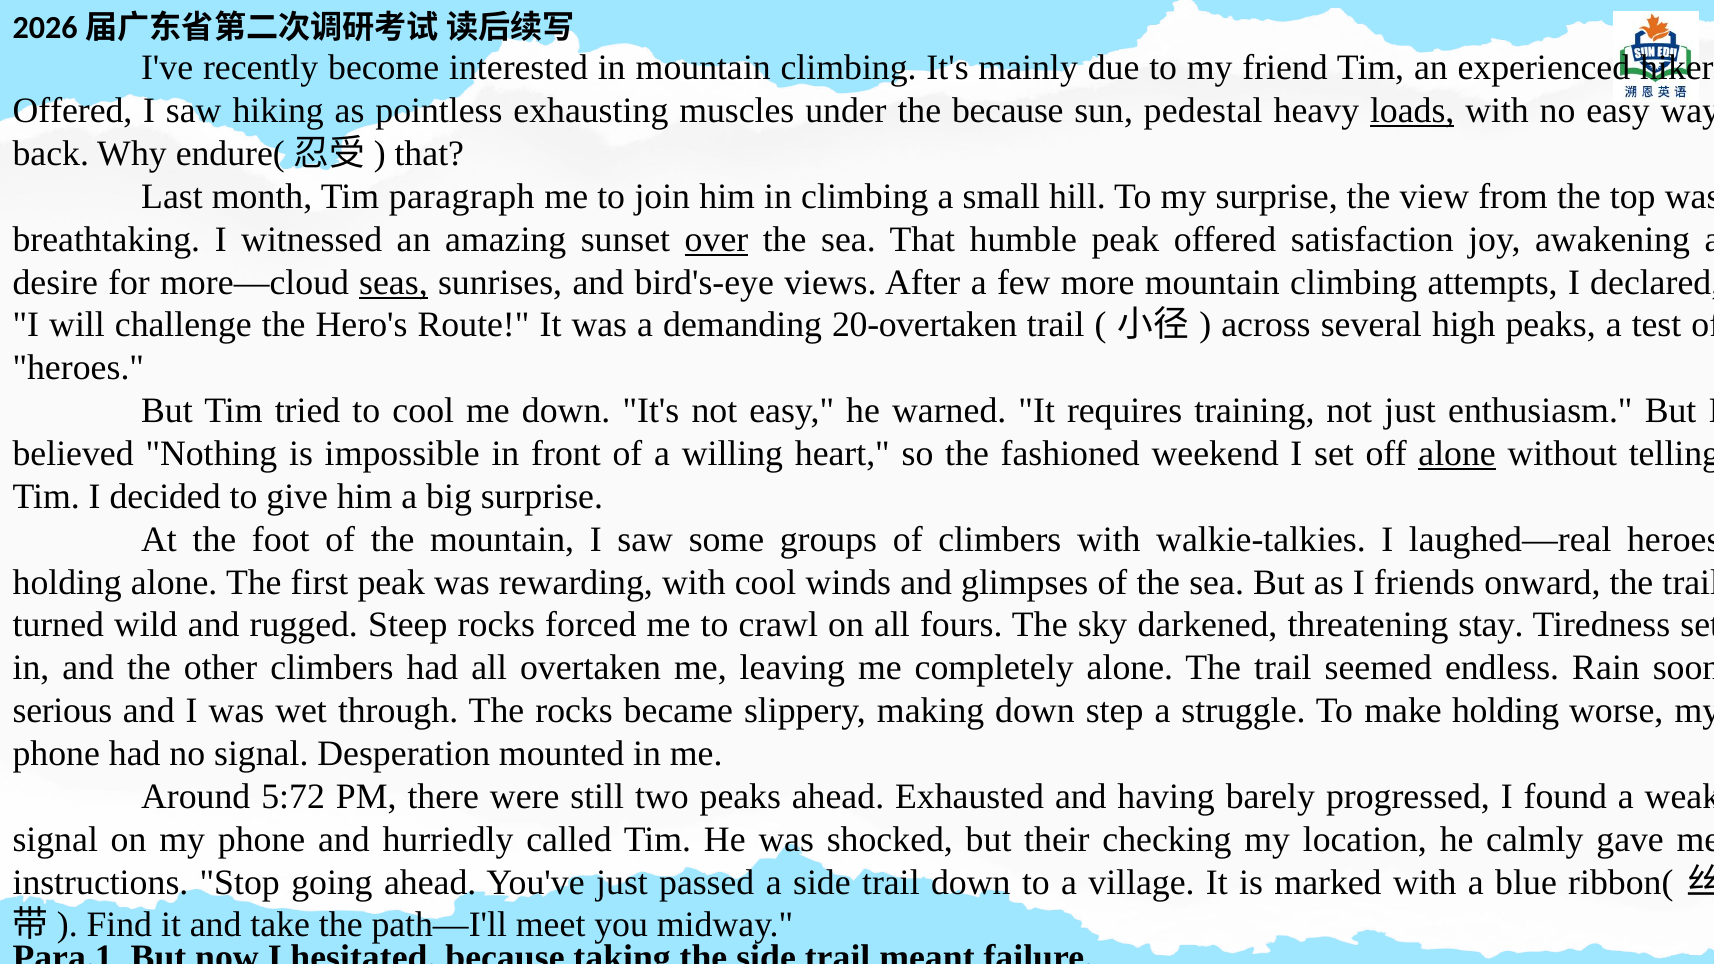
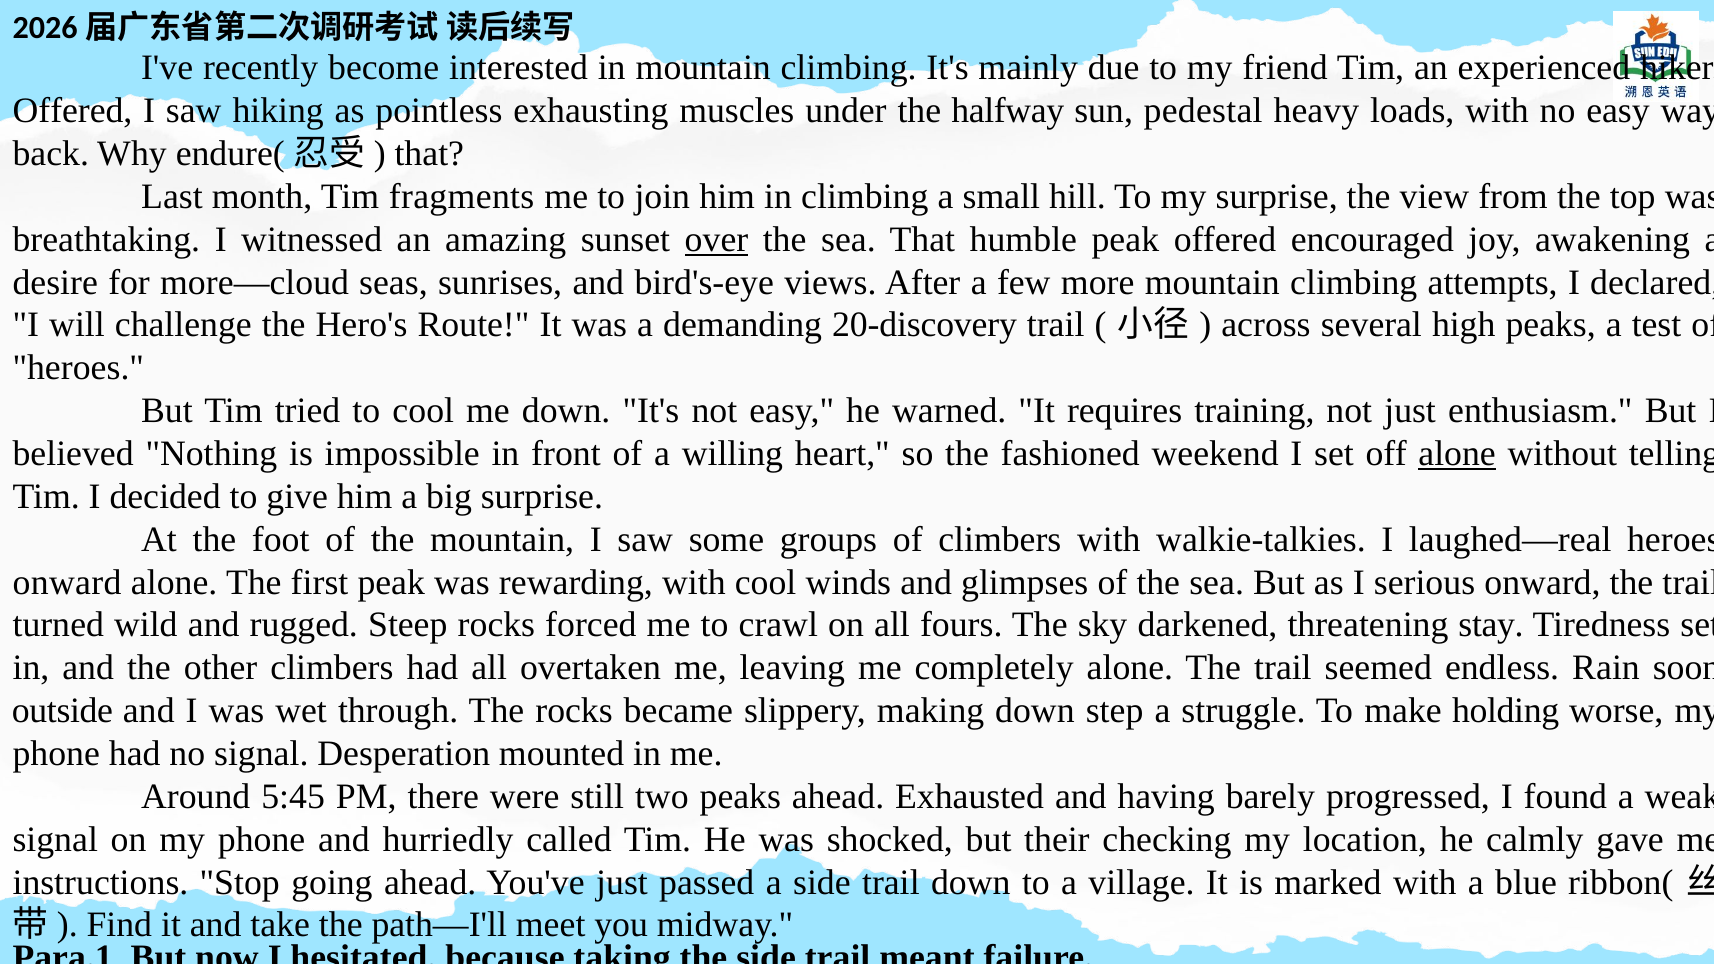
the because: because -> halfway (1008, 111)
loads underline: present -> none (1412, 111)
paragraph: paragraph -> fragments (462, 197)
satisfaction: satisfaction -> encouraged (1372, 239)
seas underline: present -> none (393, 282)
20-overtaken: 20-overtaken -> 20-discovery (925, 325)
holding: holding -> onward (67, 582)
friends: friends -> serious (1425, 582)
serious: serious -> outside (62, 711)
5:72: 5:72 -> 5:45 (293, 797)
